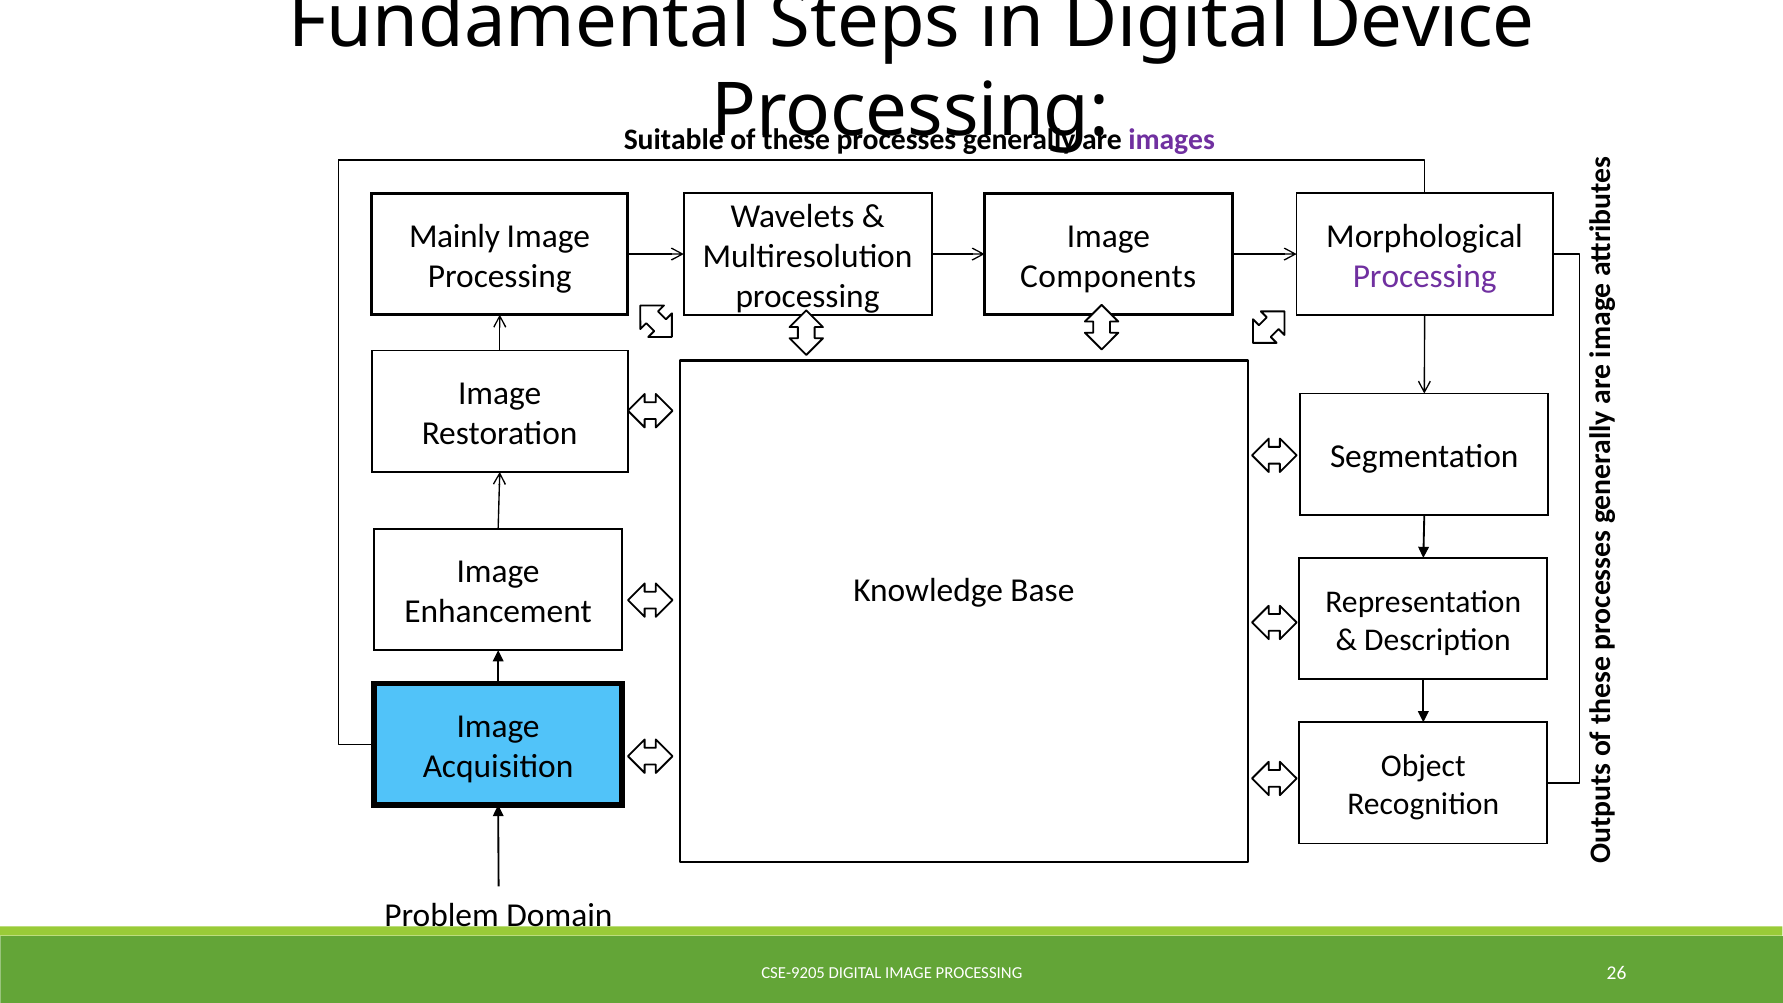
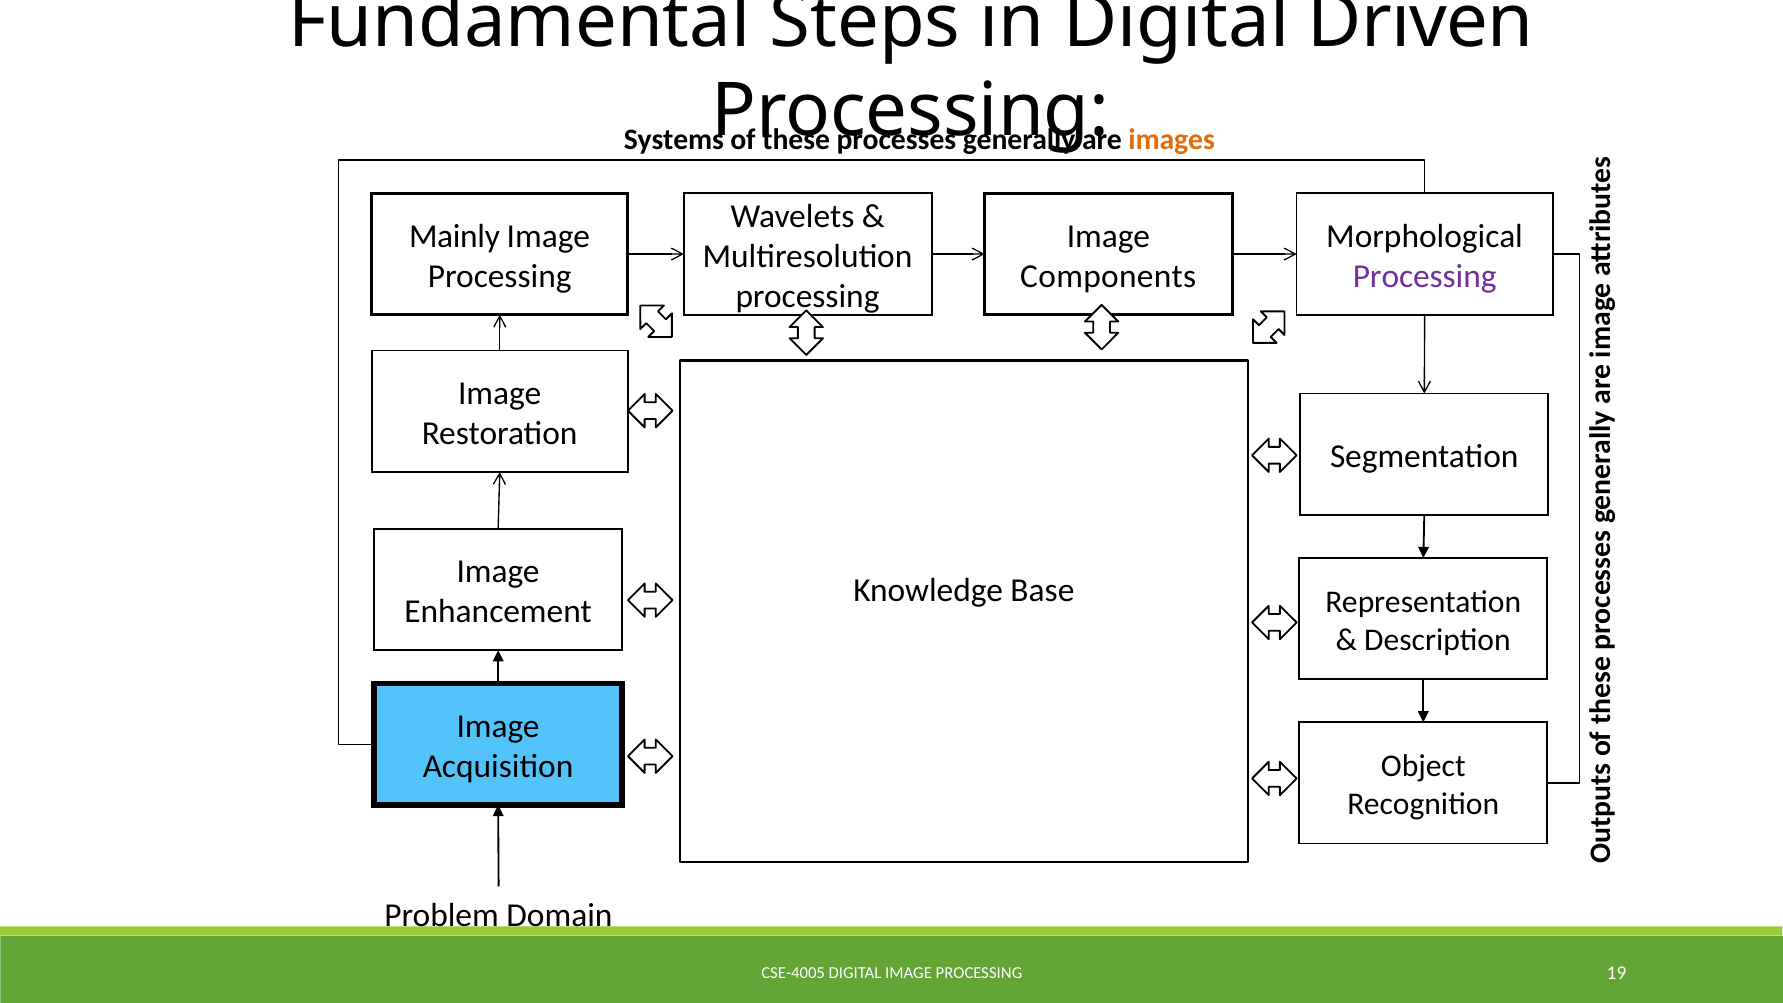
Device: Device -> Driven (1421, 22)
Suitable: Suitable -> Systems (674, 140)
images colour: purple -> orange (1172, 140)
CSE-9205: CSE-9205 -> CSE-4005 (793, 972)
26: 26 -> 19 (1617, 973)
